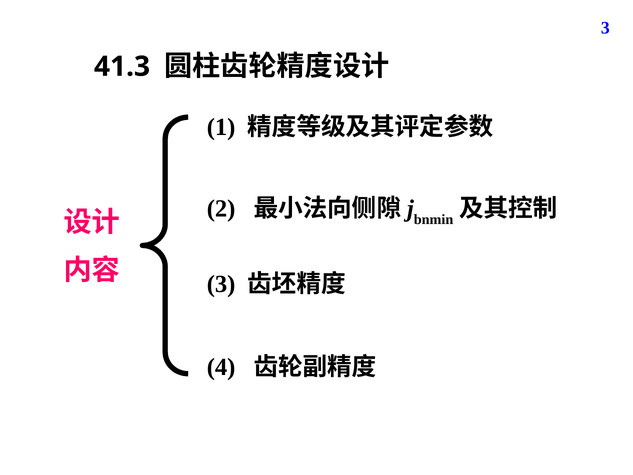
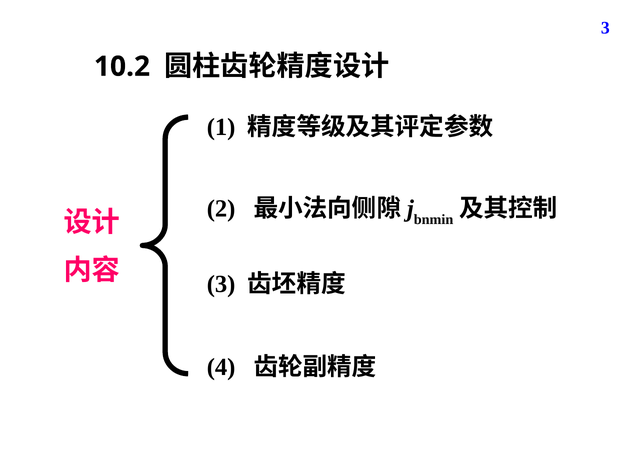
41.3: 41.3 -> 10.2 (122, 66)
